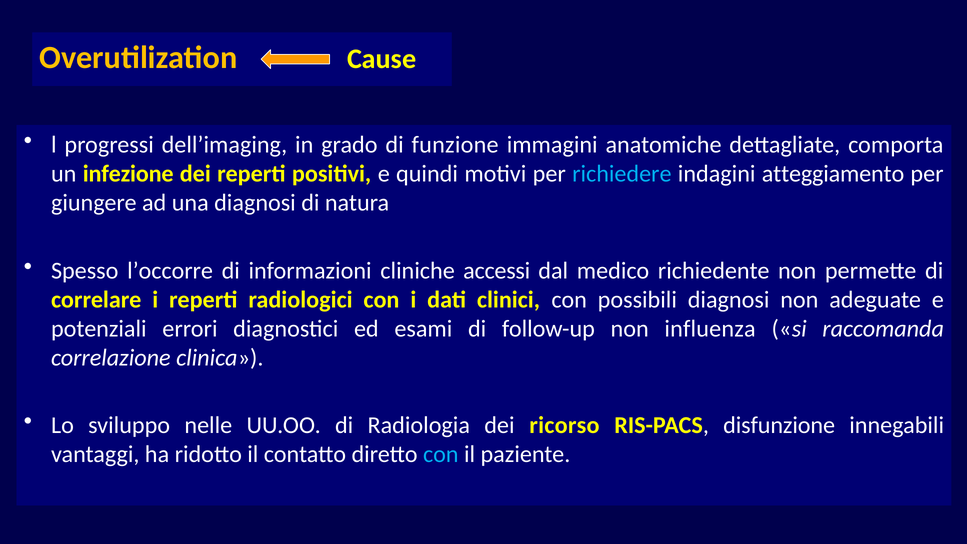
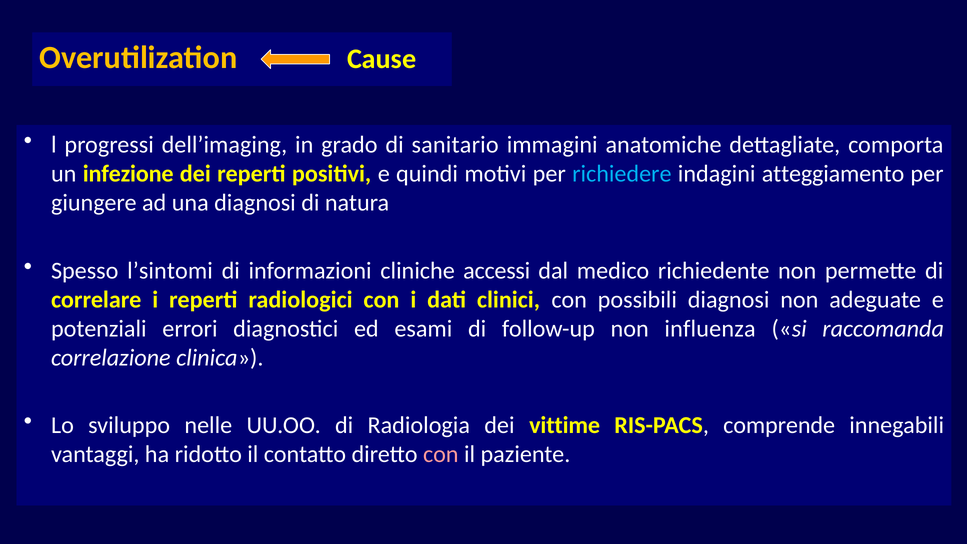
funzione: funzione -> sanitario (455, 145)
l’occorre: l’occorre -> l’sintomi (170, 270)
ricorso: ricorso -> vittime (565, 425)
disfunzione: disfunzione -> comprende (779, 425)
con colour: light blue -> pink (441, 454)
